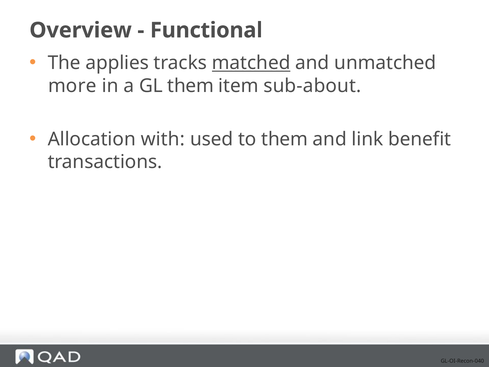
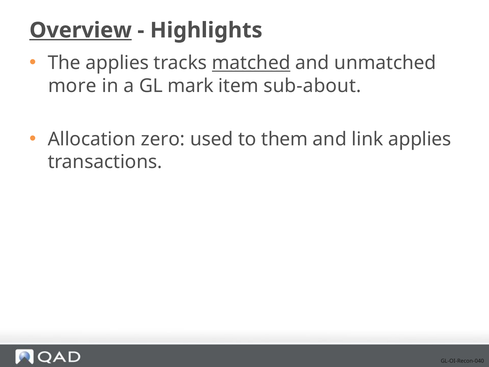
Overview underline: none -> present (81, 30)
Functional: Functional -> Highlights (206, 30)
GL them: them -> mark (191, 86)
with: with -> zero (163, 139)
link benefit: benefit -> applies (420, 139)
